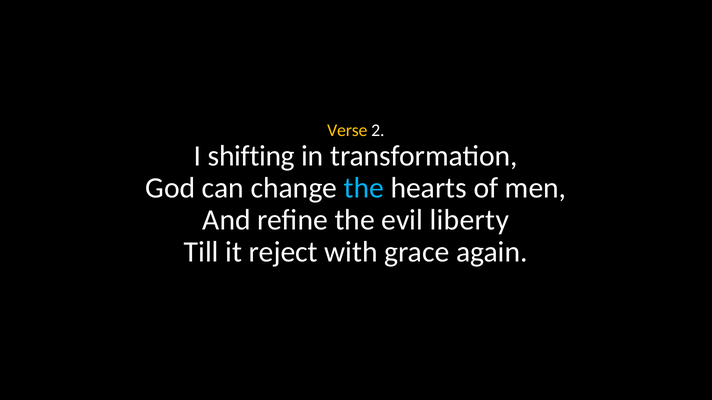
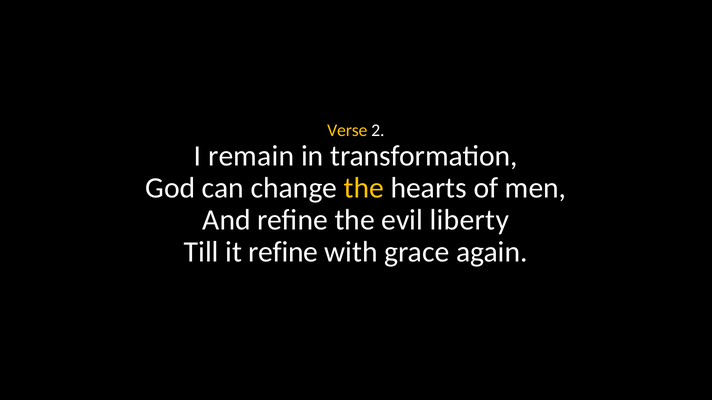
shifting: shifting -> remain (251, 156)
the colour: light blue -> yellow (364, 188)
it reject: reject -> refine (283, 252)
